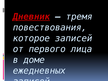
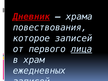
тремя: тремя -> храма (79, 17)
лица underline: none -> present (81, 49)
доме: доме -> храм (34, 60)
